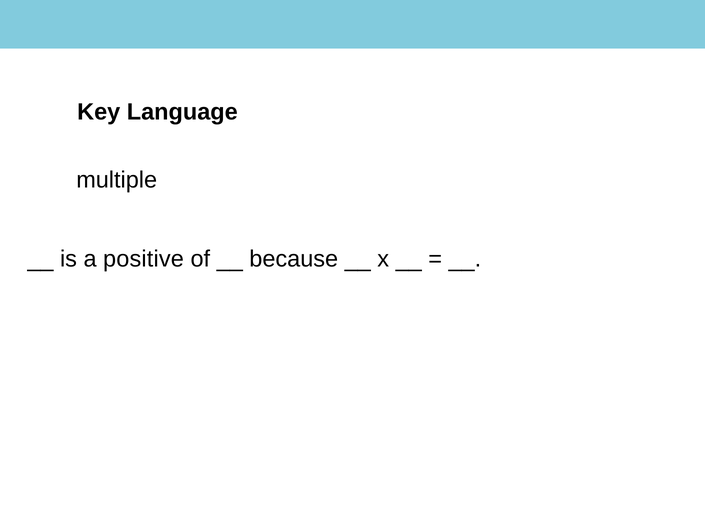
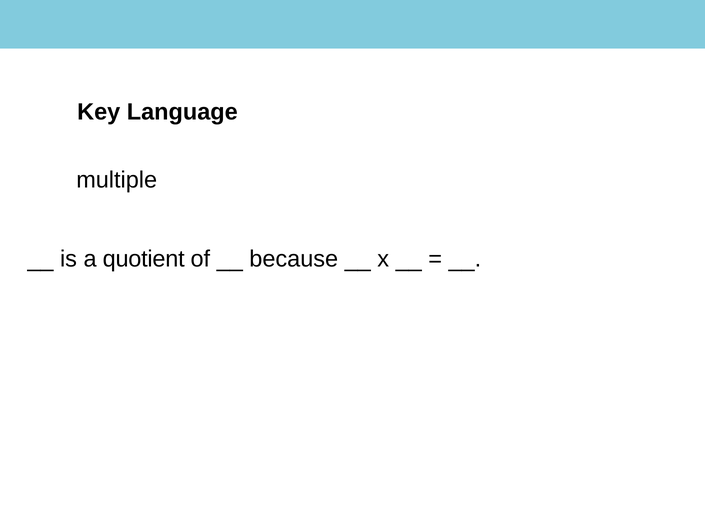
positive: positive -> quotient (144, 259)
